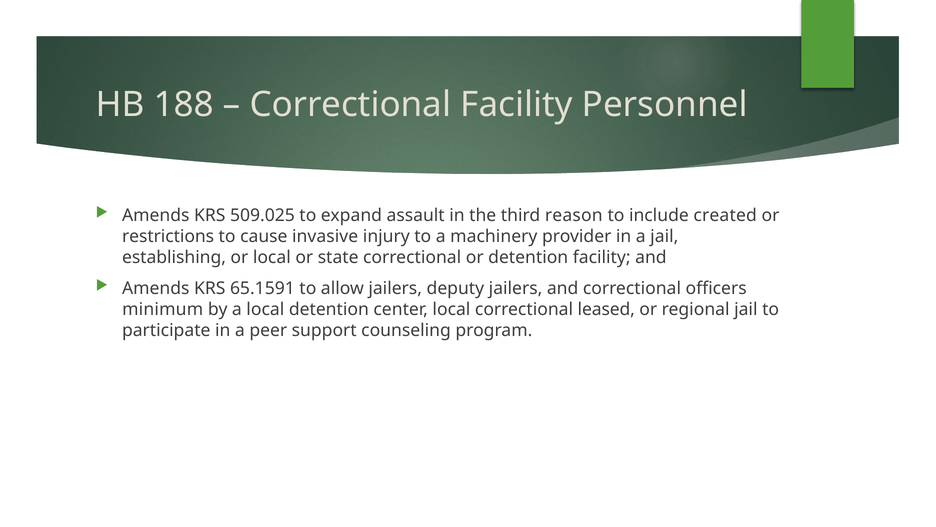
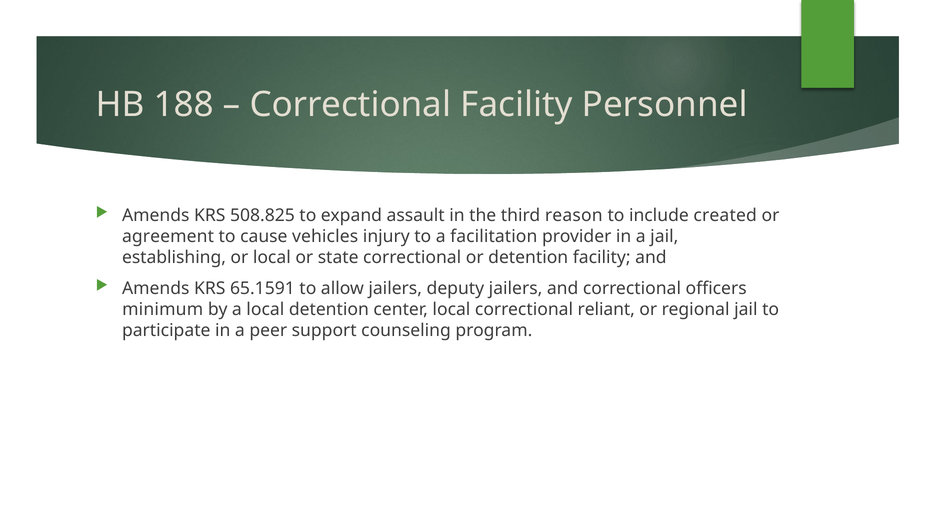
509.025: 509.025 -> 508.825 (262, 215)
restrictions: restrictions -> agreement (168, 236)
invasive: invasive -> vehicles (325, 236)
machinery: machinery -> facilitation (494, 236)
leased: leased -> reliant (606, 309)
